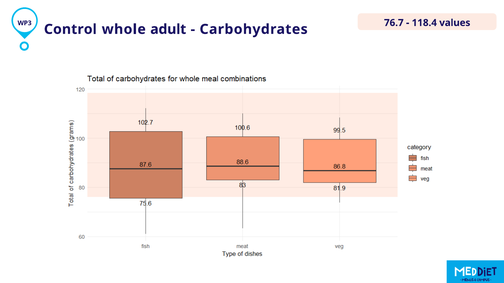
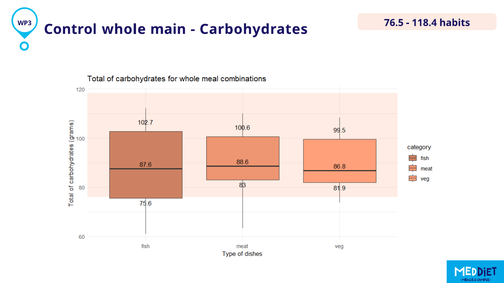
76.7: 76.7 -> 76.5 (394, 23)
values: values -> habits (455, 23)
adult: adult -> main (168, 29)
